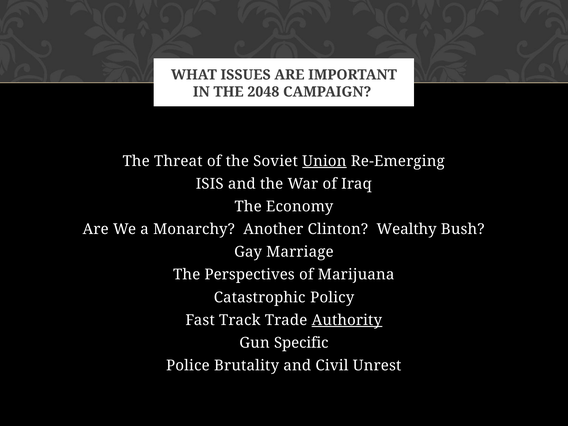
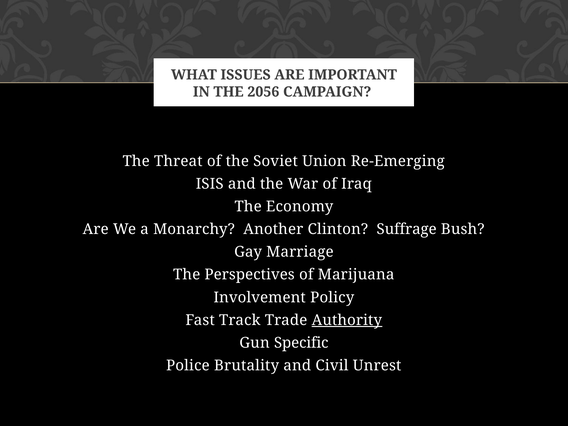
2048: 2048 -> 2056 (263, 92)
Union underline: present -> none (324, 161)
Wealthy: Wealthy -> Suffrage (407, 229)
Catastrophic: Catastrophic -> Involvement (260, 297)
